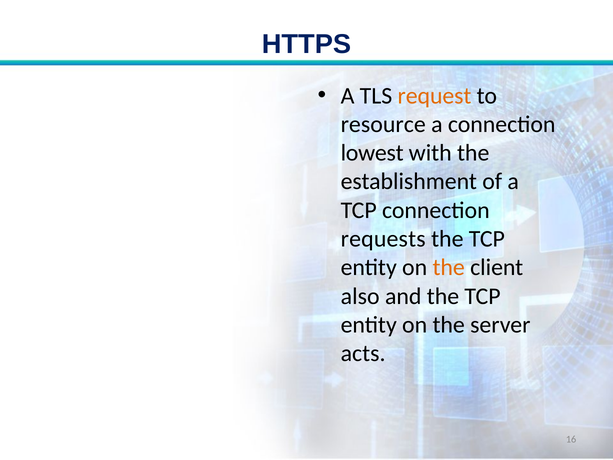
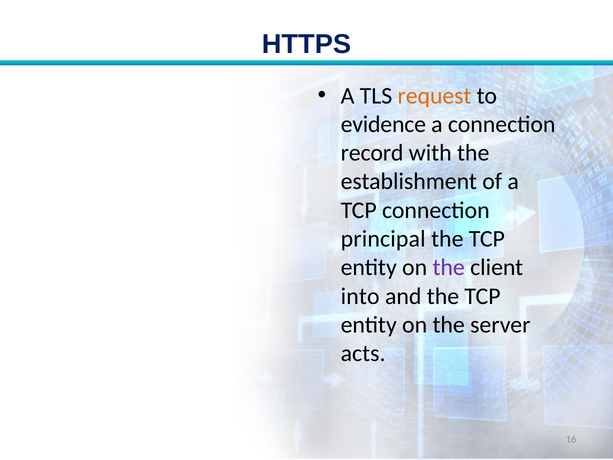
resource: resource -> evidence (383, 124)
lowest: lowest -> record (372, 153)
requests: requests -> principal (383, 239)
the colour: orange -> purple (449, 267)
also: also -> into (360, 296)
